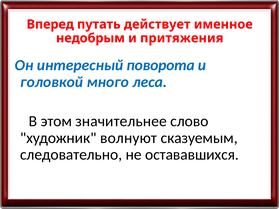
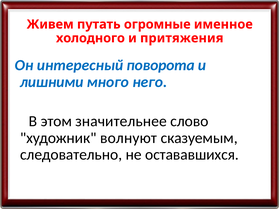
Вперед: Вперед -> Живем (50, 24)
действует: действует -> огромные (157, 24)
недобрым: недобрым -> холодного (90, 38)
головкой: головкой -> лишними (52, 82)
леса: леса -> него (150, 82)
